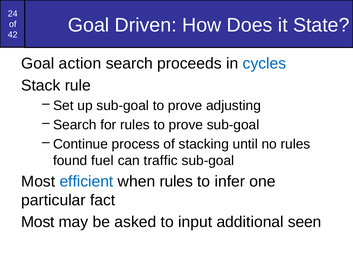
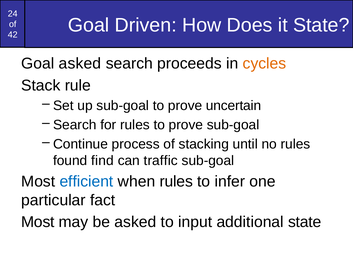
Goal action: action -> asked (80, 64)
cycles colour: blue -> orange (264, 64)
adjusting: adjusting -> uncertain (234, 106)
fuel: fuel -> find (102, 161)
additional seen: seen -> state (305, 223)
